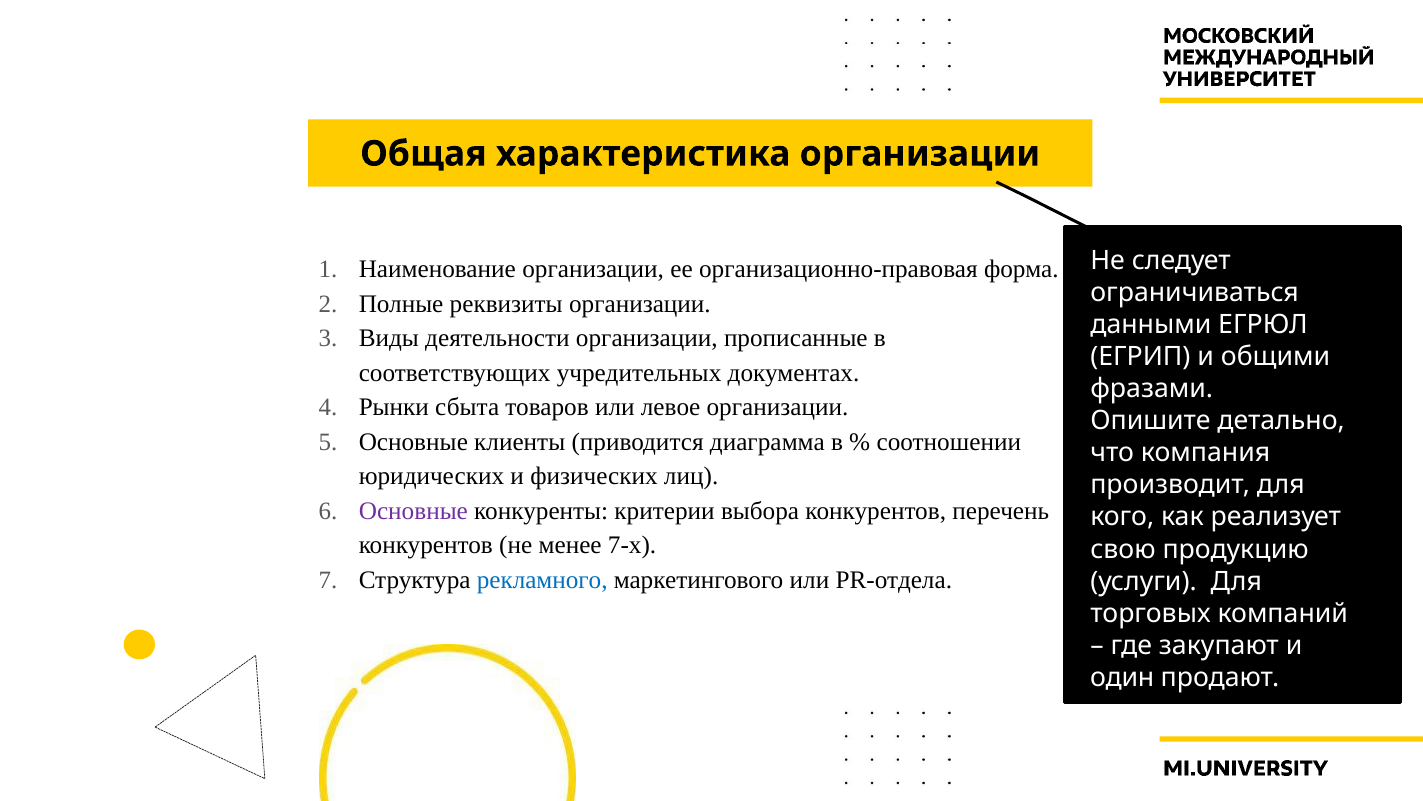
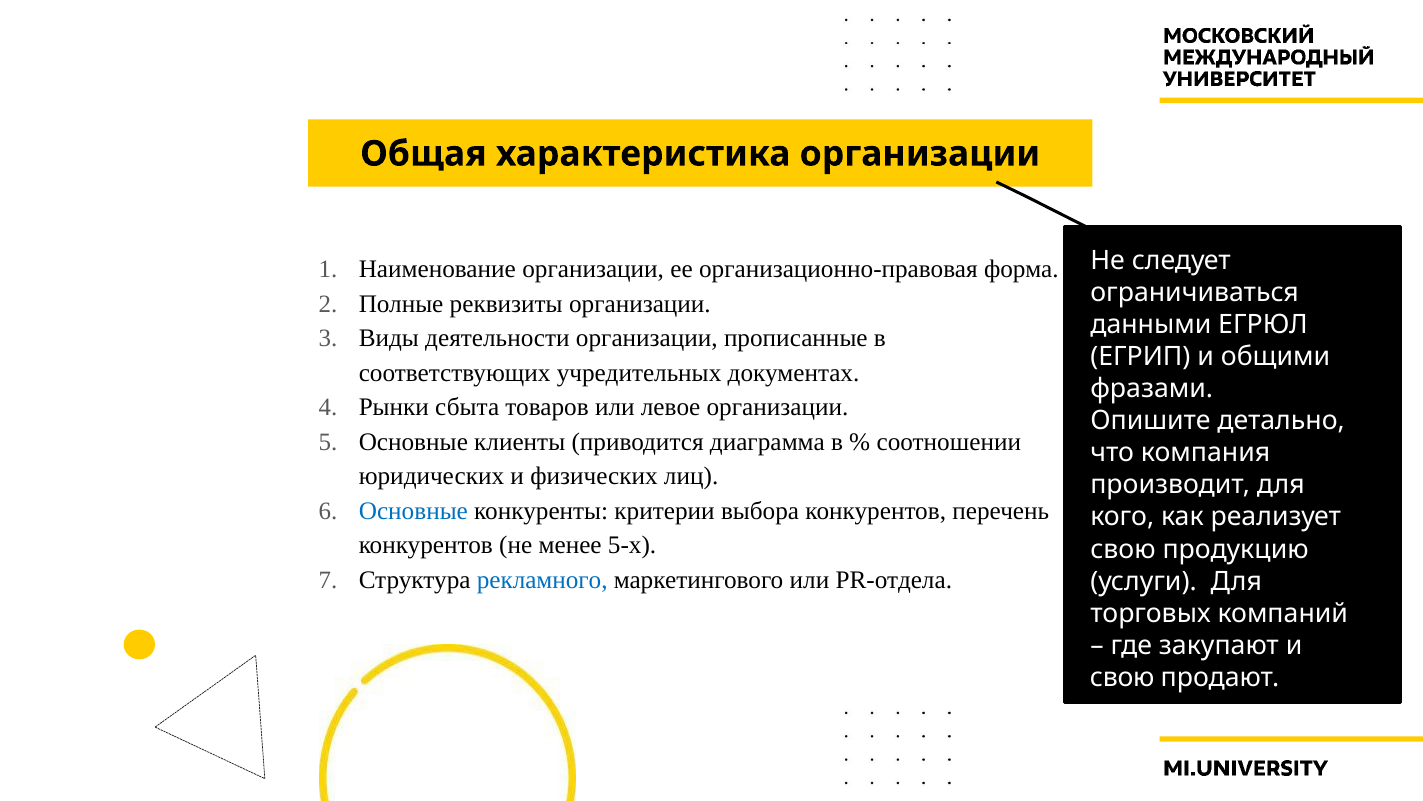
Основные colour: purple -> blue (413, 511)
7-х: 7-х -> 5-х (632, 545)
один: один -> свою (1122, 677)
